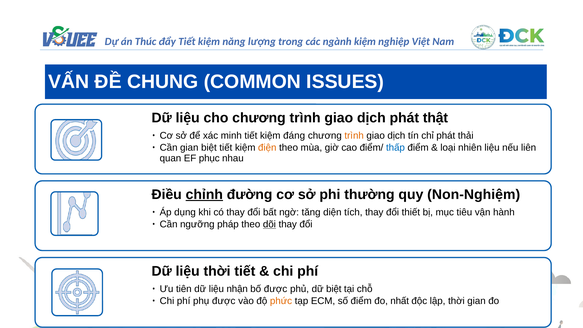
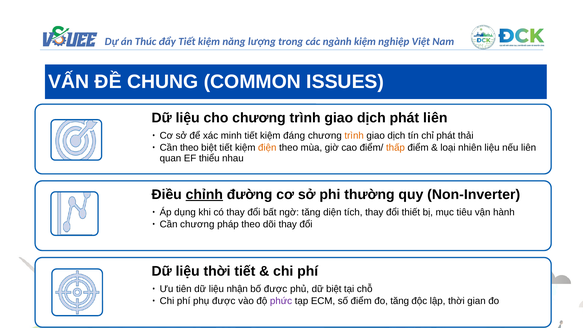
phát thật: thật -> liên (435, 118)
Cần gian: gian -> theo (189, 148)
thấp colour: blue -> orange (395, 148)
phục: phục -> thiểu (209, 158)
Non-Nghiệm: Non-Nghiệm -> Non-Inverter (474, 194)
Cần ngưỡng: ngưỡng -> chương (197, 224)
dõi underline: present -> none (269, 224)
phức colour: orange -> purple (281, 301)
đo nhất: nhất -> tăng (400, 301)
